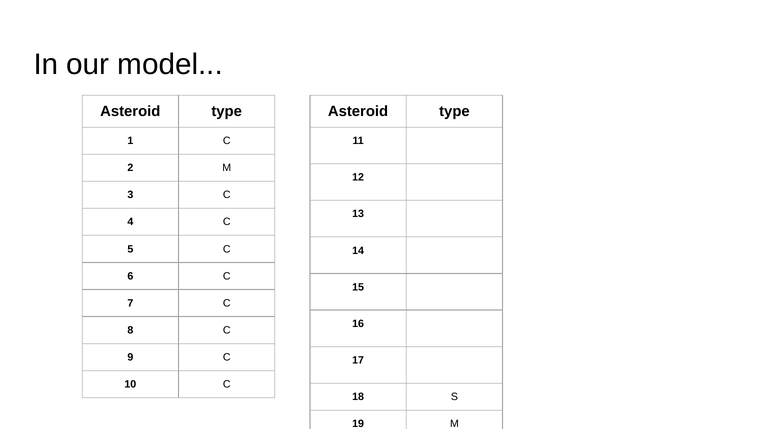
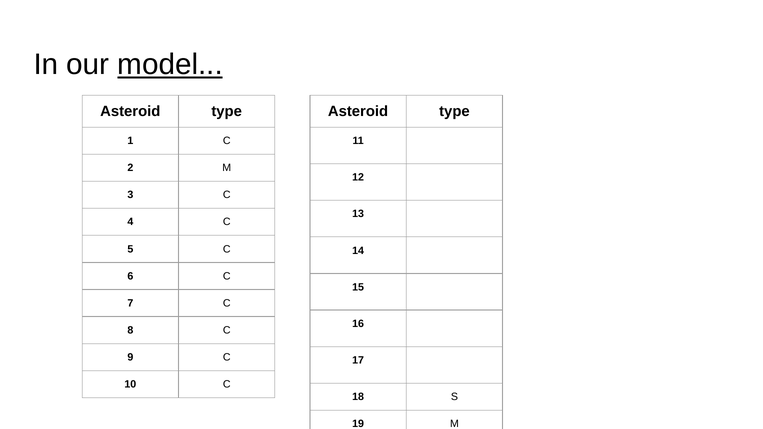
model underline: none -> present (170, 65)
